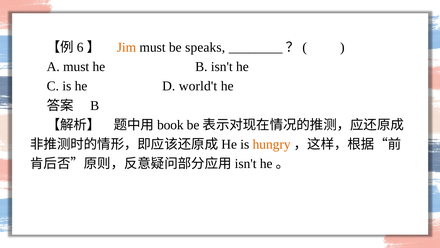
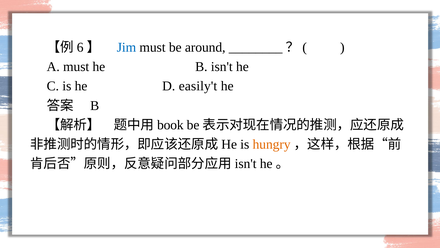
Jim colour: orange -> blue (126, 47)
speaks: speaks -> around (205, 47)
world't: world't -> easily't (198, 86)
